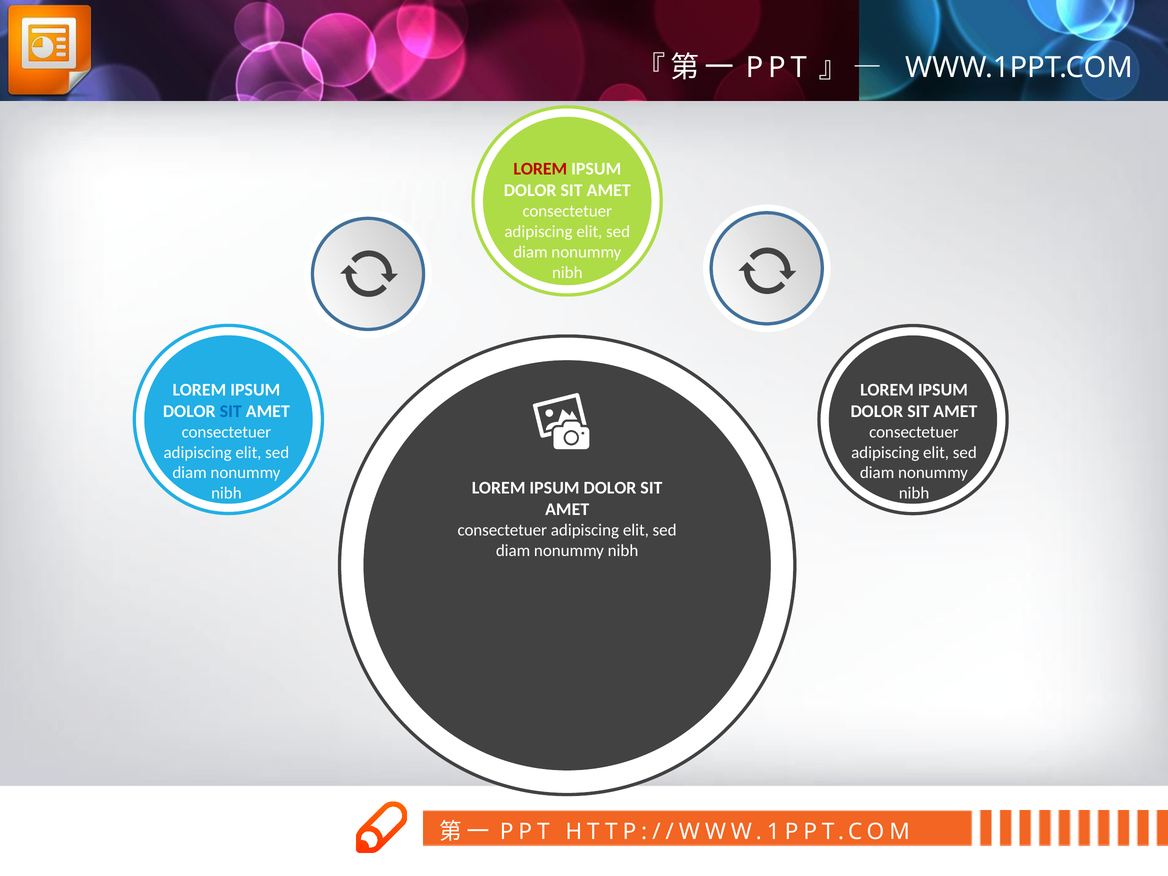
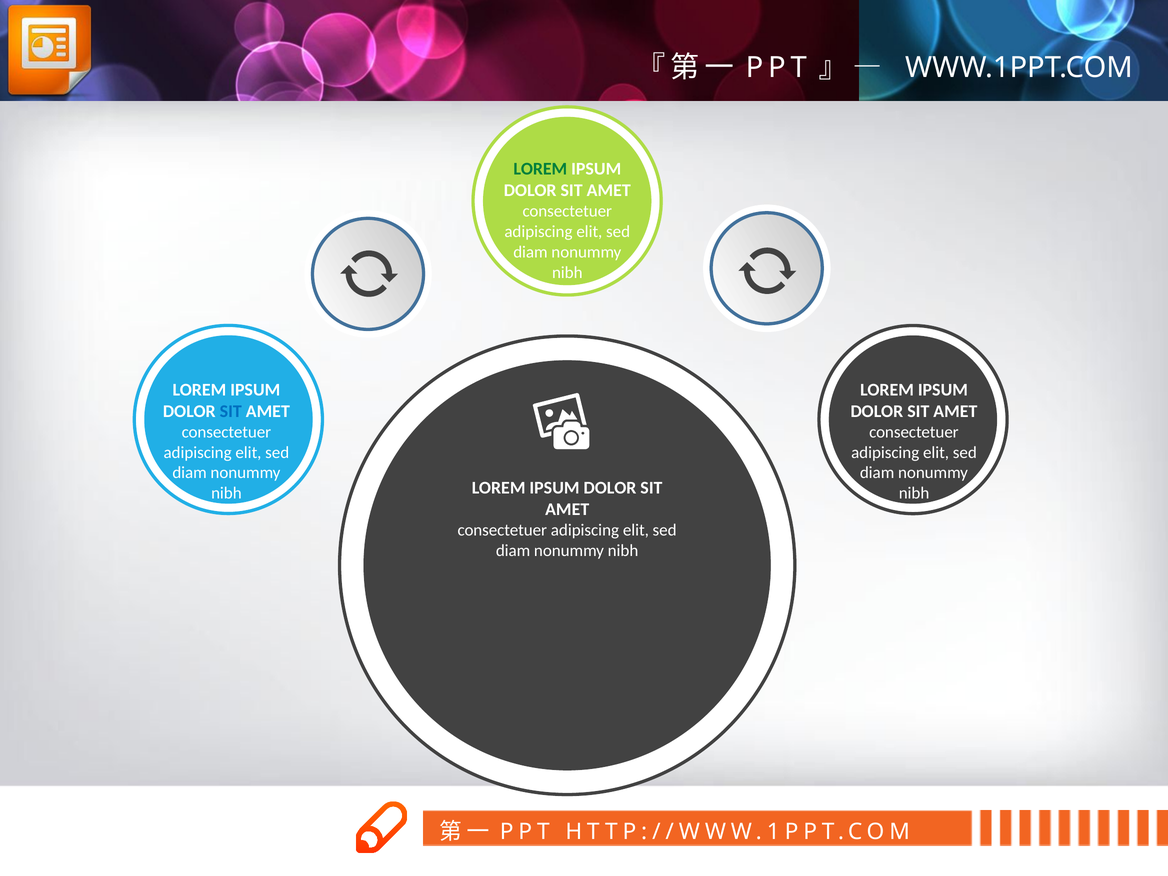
LOREM colour: red -> green (540, 169)
